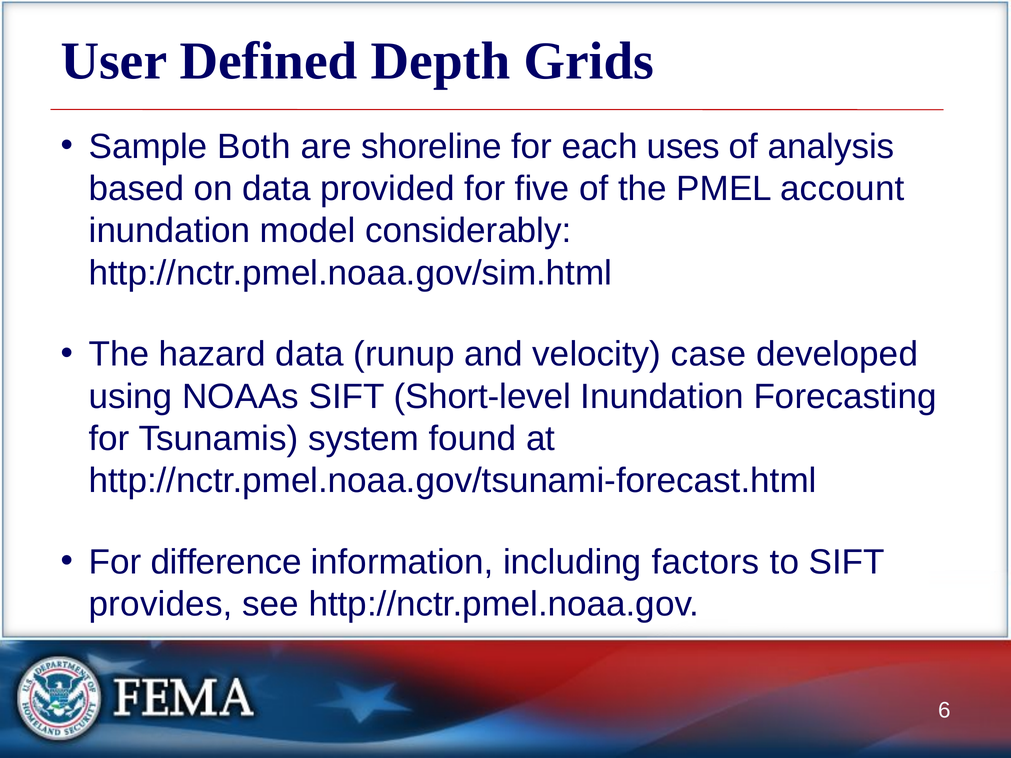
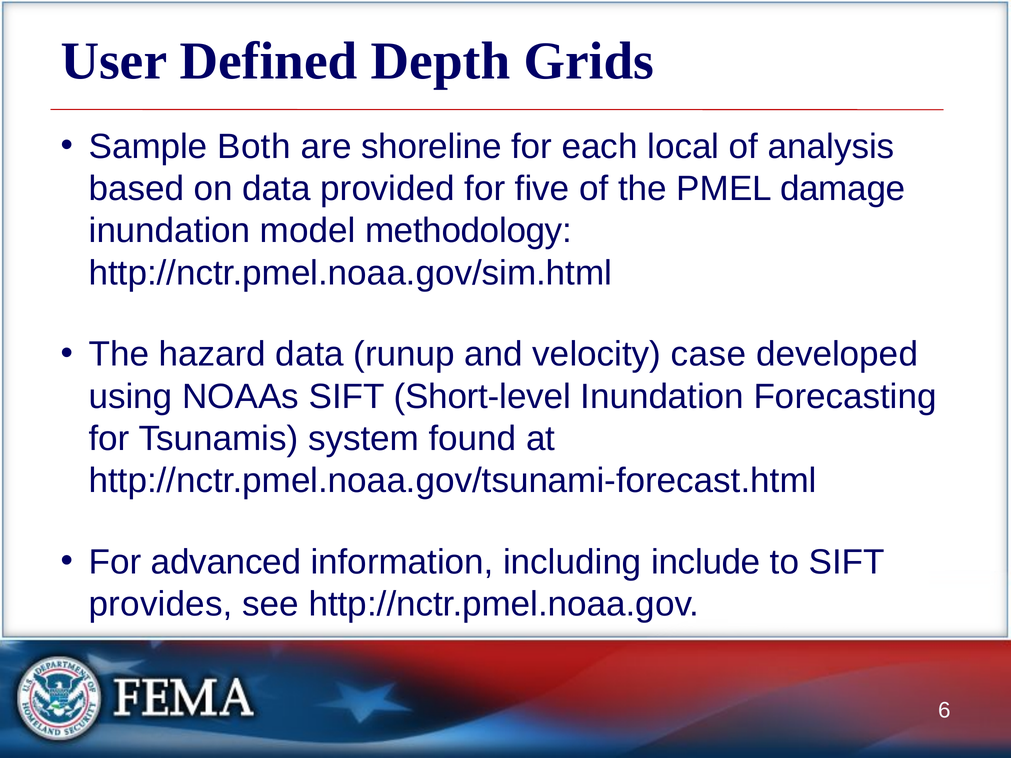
uses: uses -> local (683, 147)
account: account -> damage (843, 189)
considerably: considerably -> methodology (468, 231)
difference: difference -> advanced (226, 562)
factors: factors -> include (706, 562)
